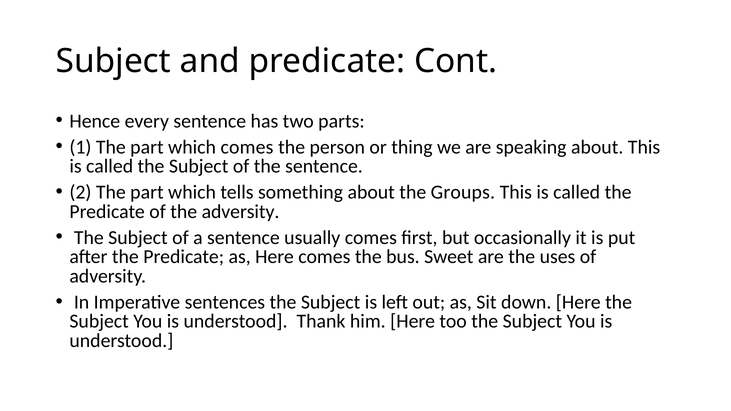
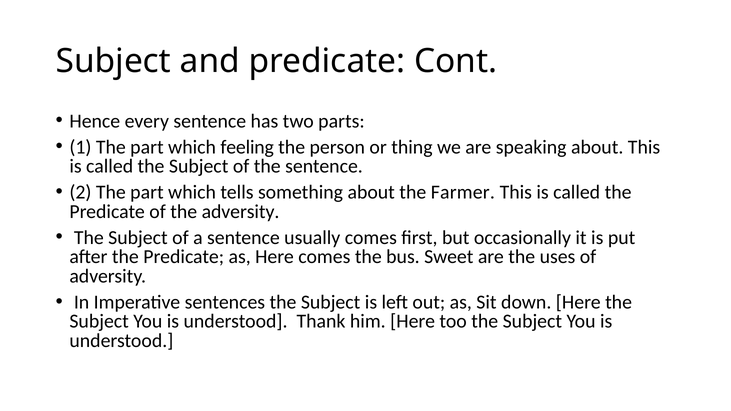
which comes: comes -> feeling (247, 147)
Groups: Groups -> Farmer (463, 192)
